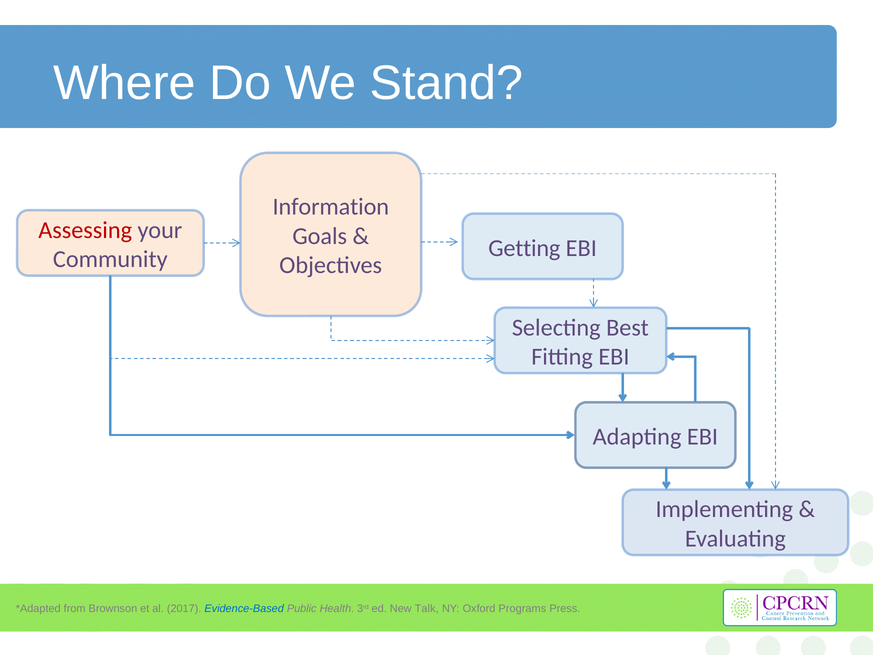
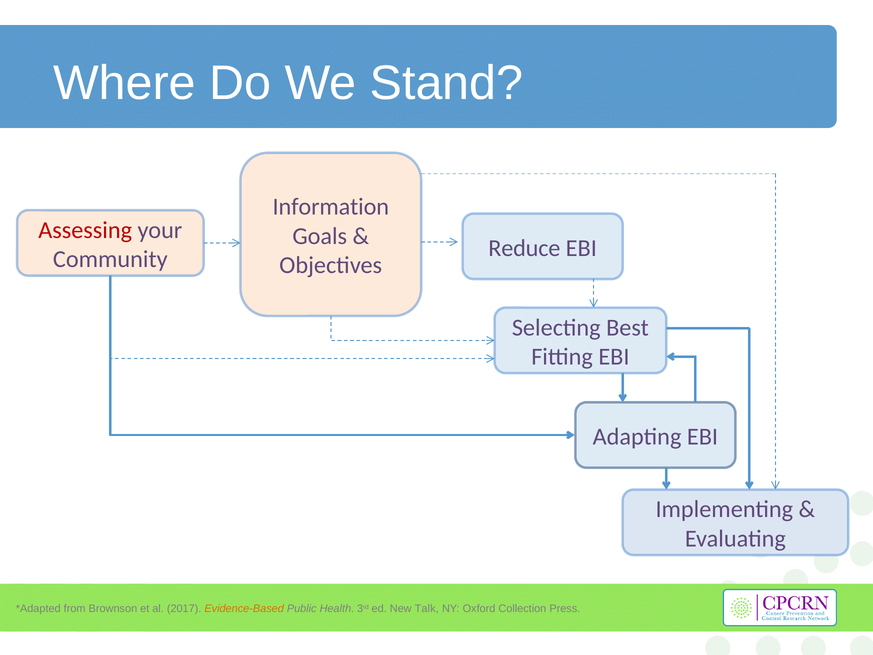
Getting: Getting -> Reduce (524, 248)
Evidence-Based colour: blue -> orange (244, 608)
Programs: Programs -> Collection (522, 608)
